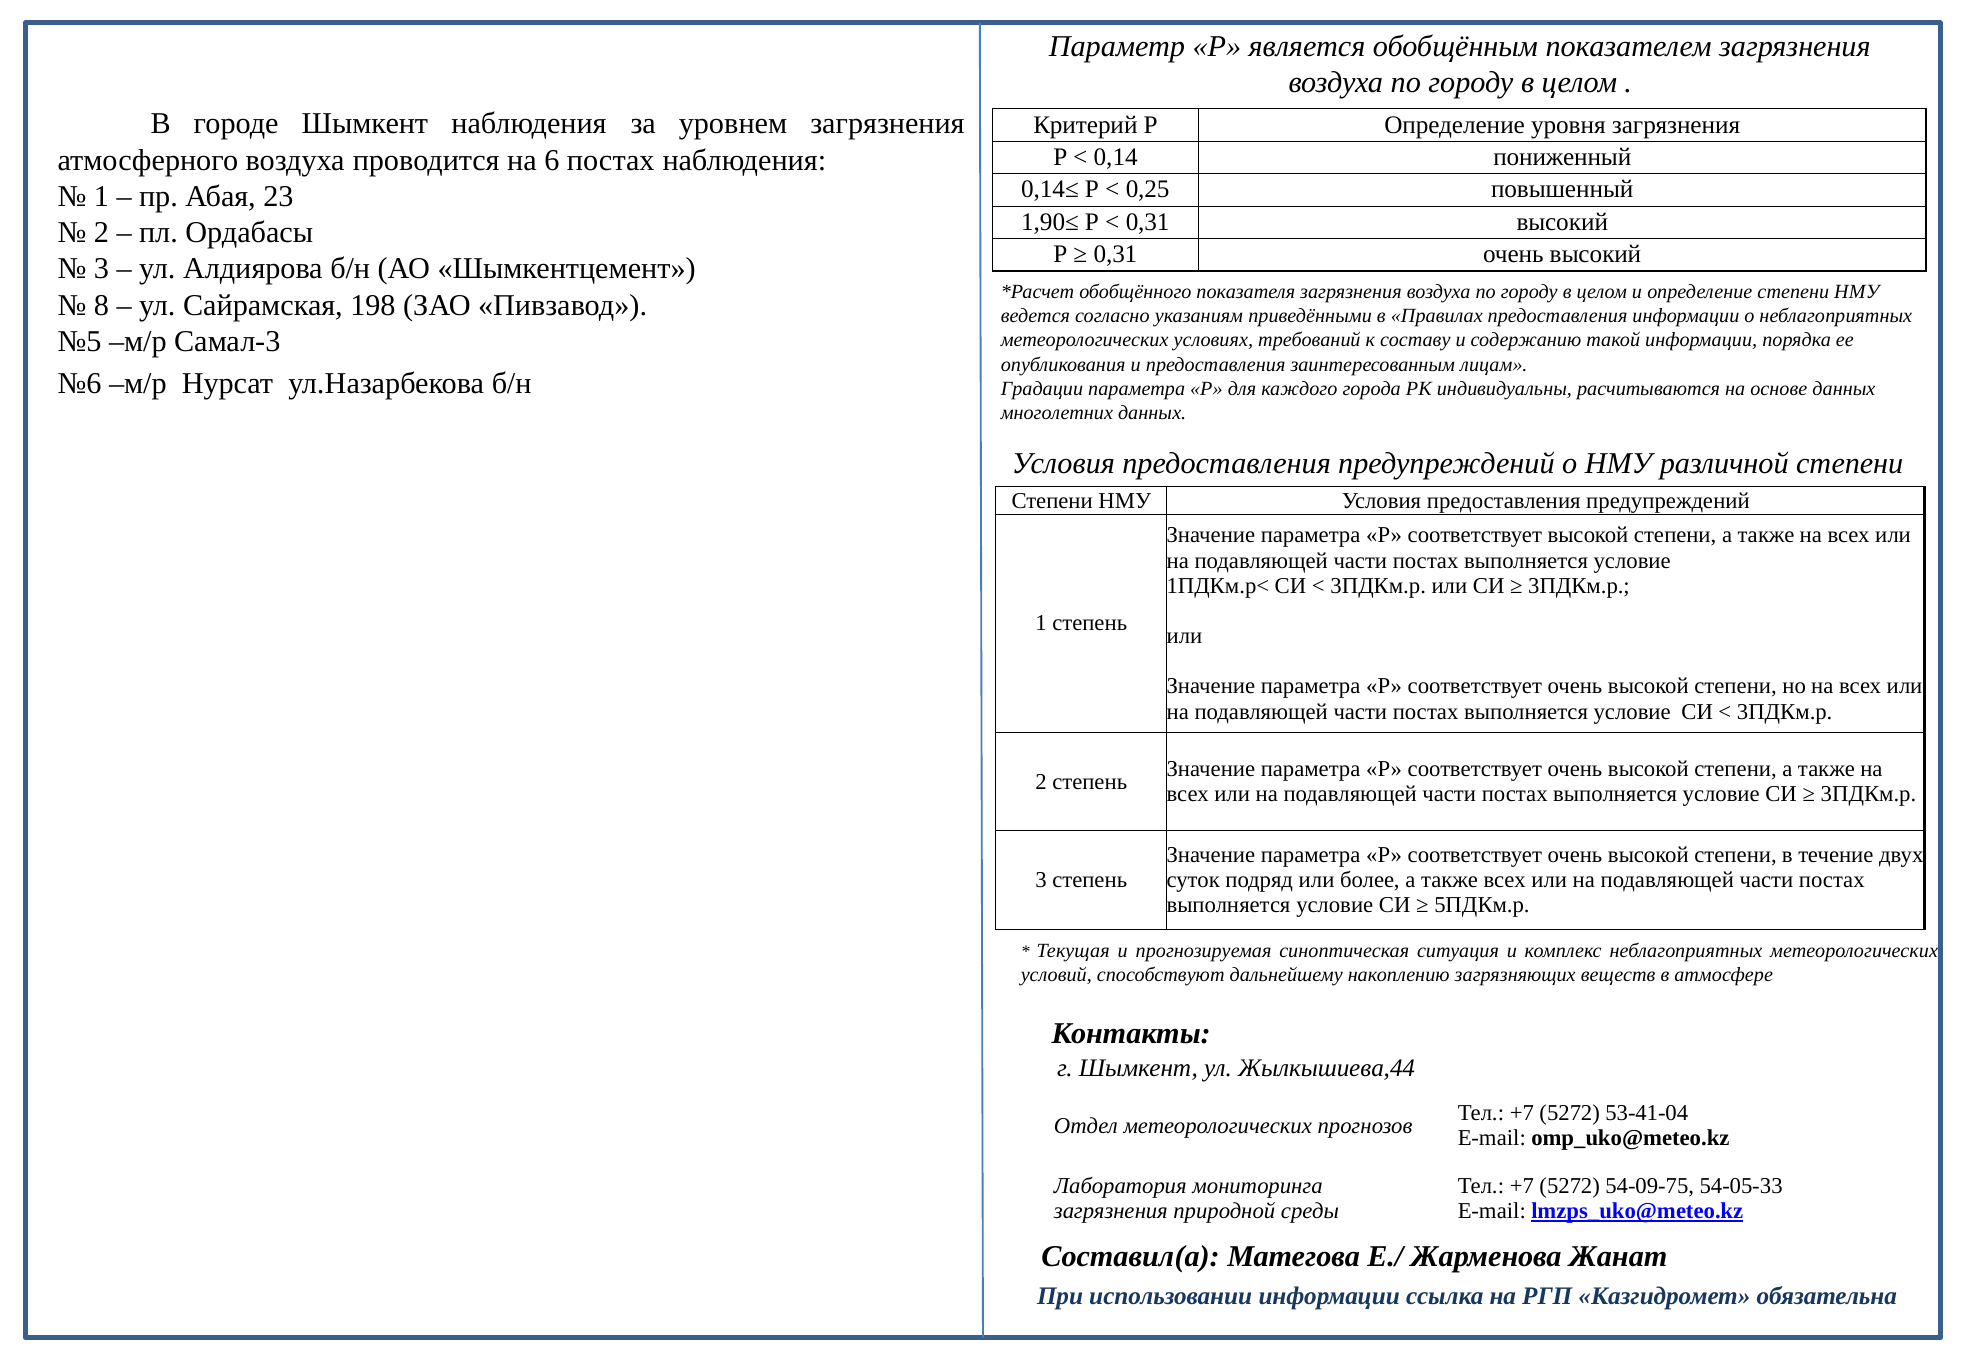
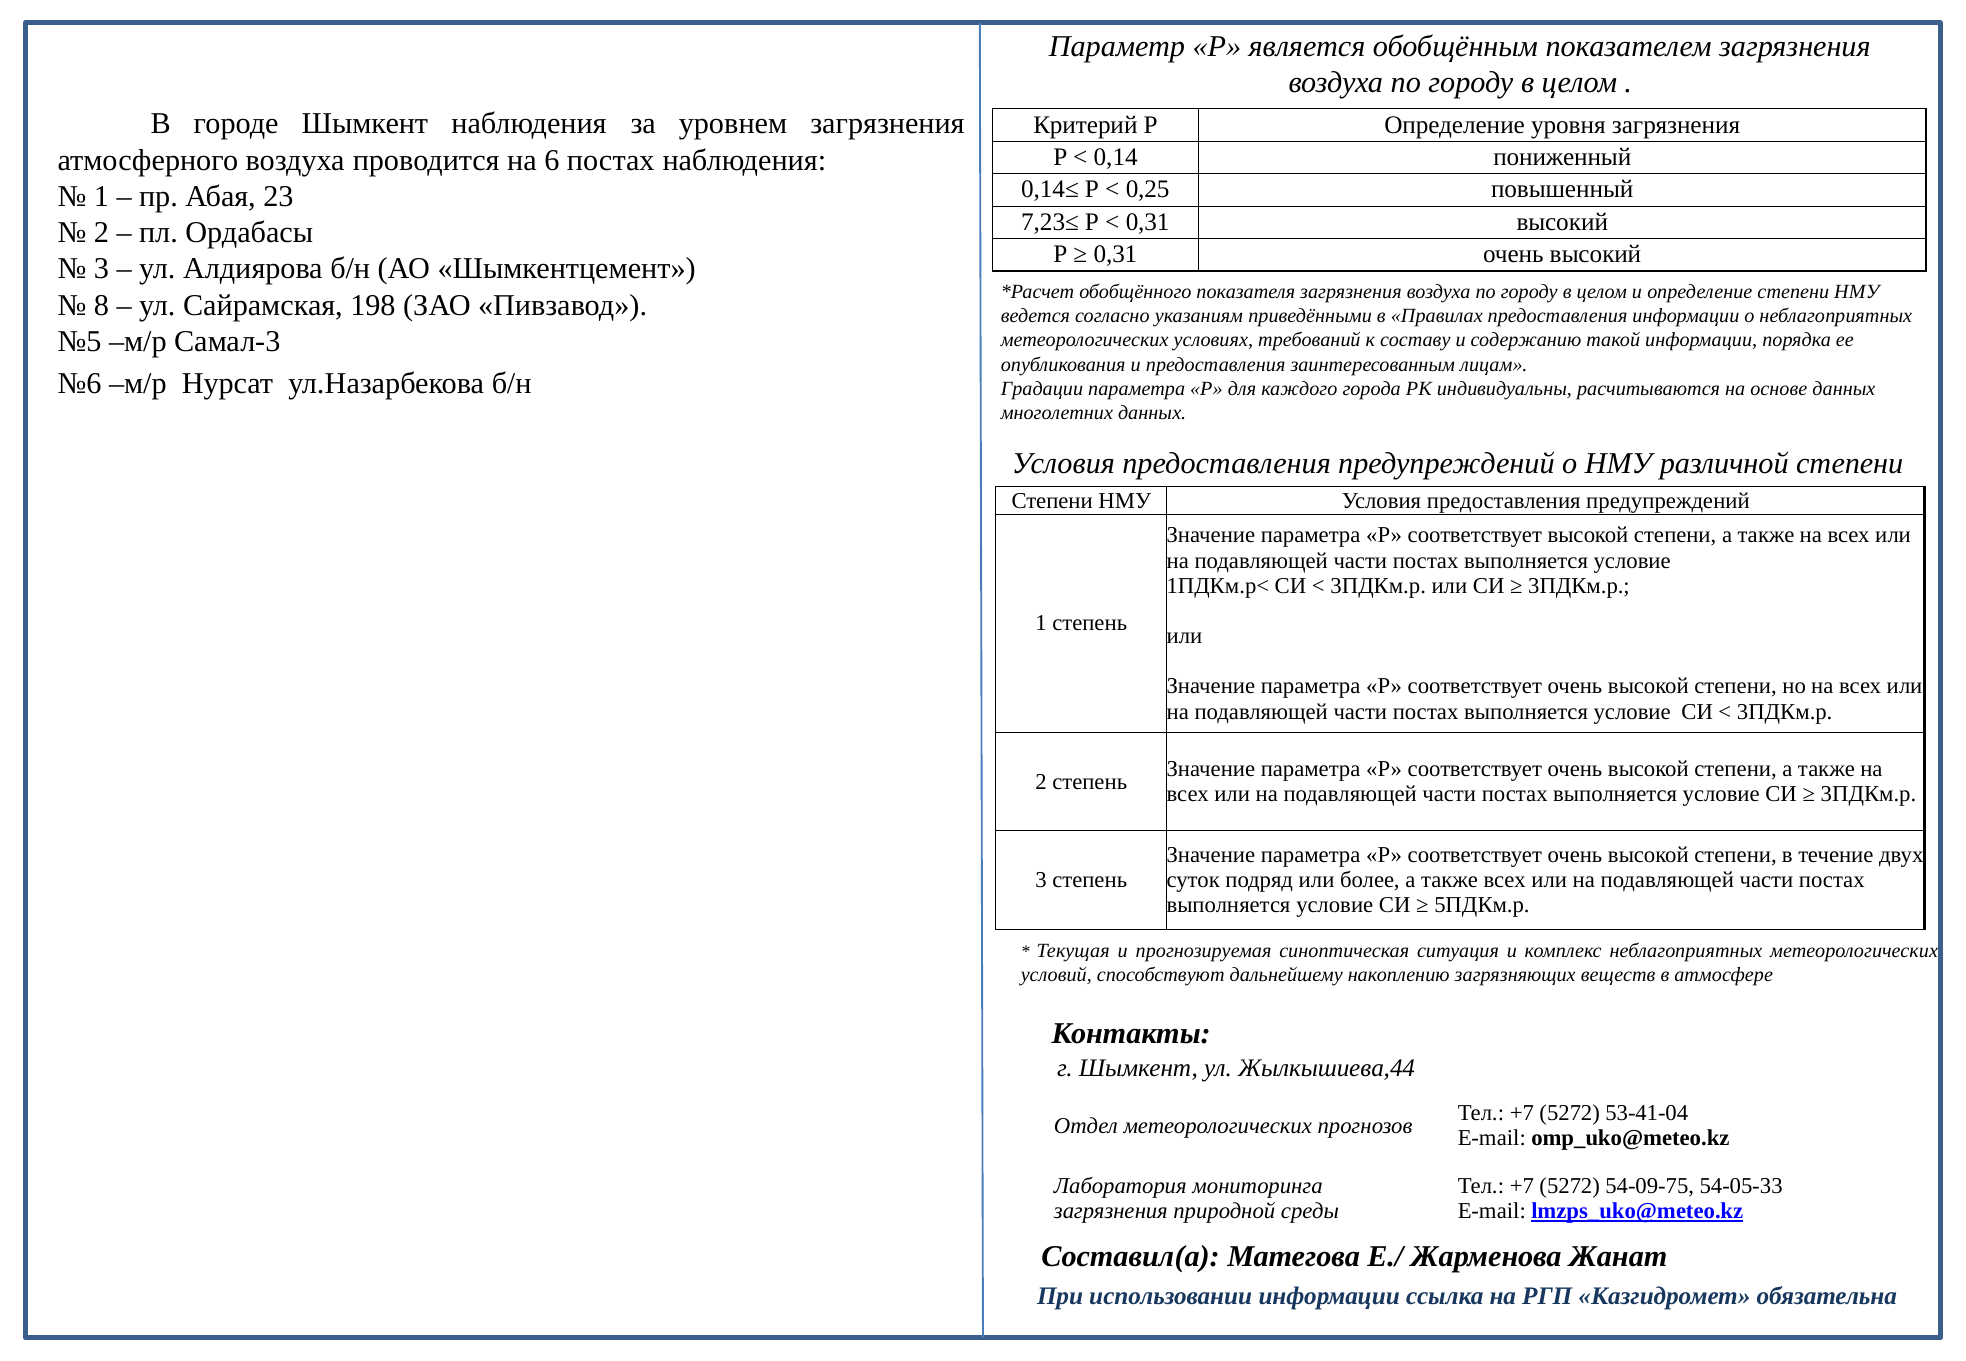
1,90≤: 1,90≤ -> 7,23≤ (1050, 222)
